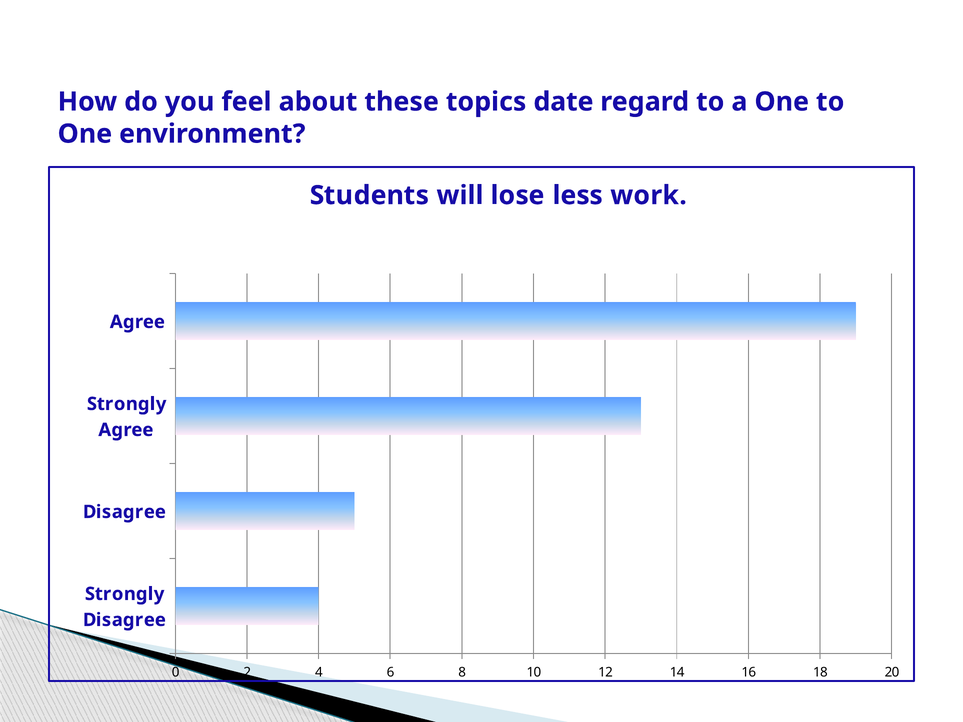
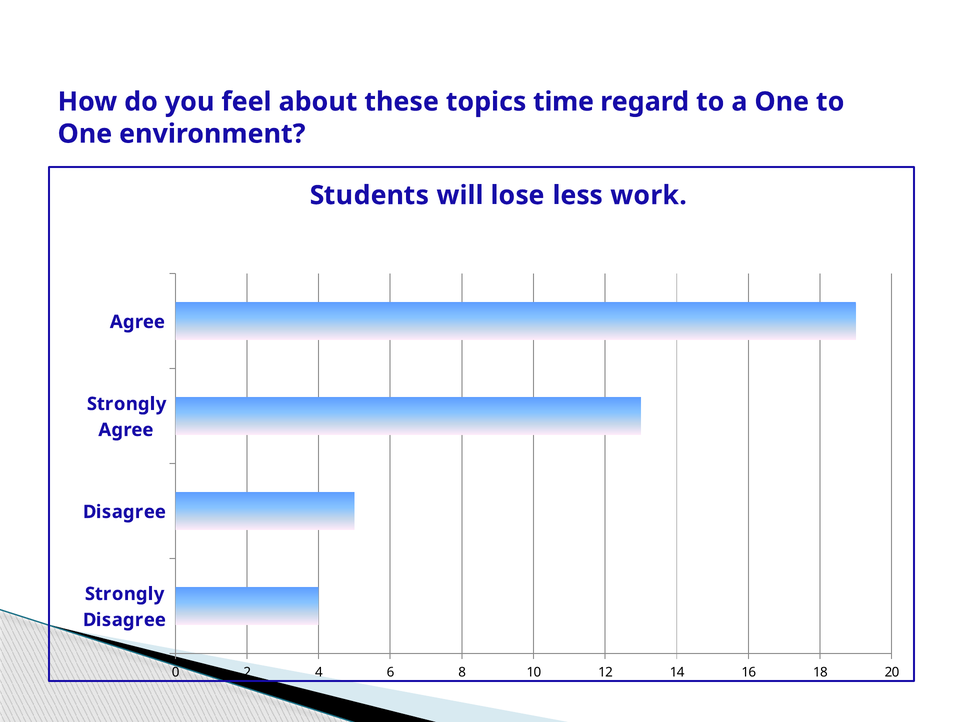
date: date -> time (564, 102)
